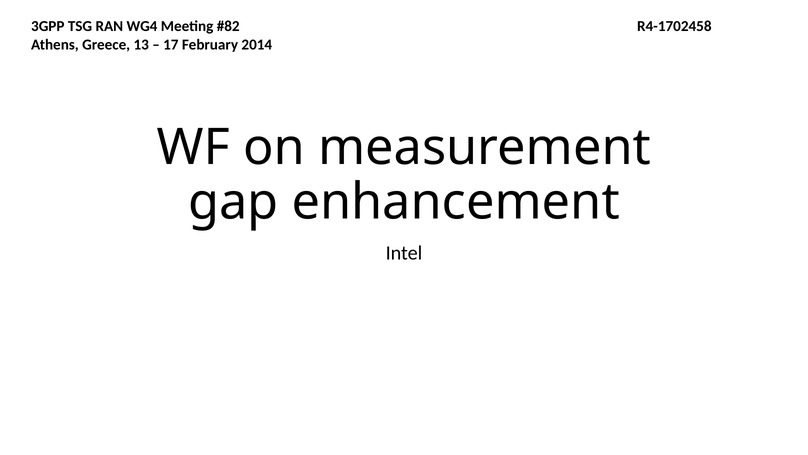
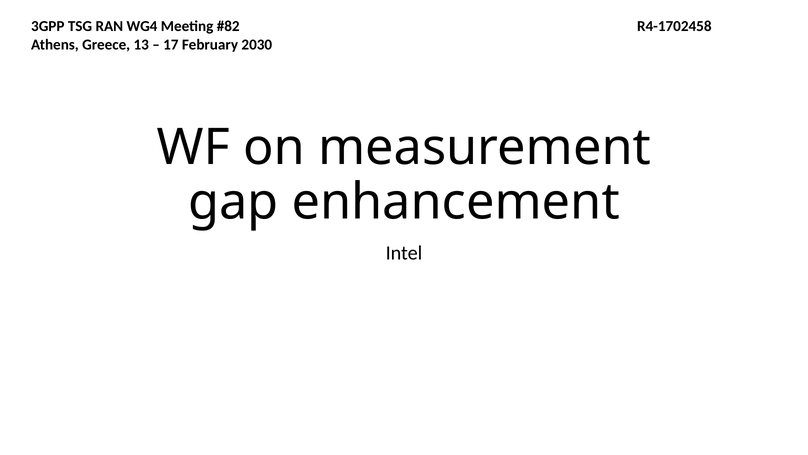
2014: 2014 -> 2030 (257, 44)
